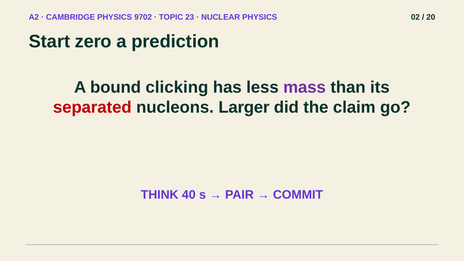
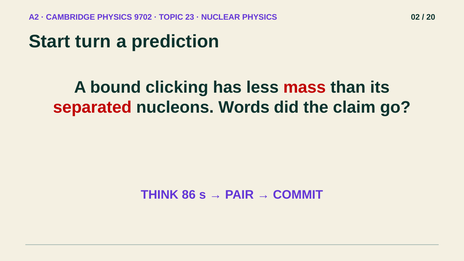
zero: zero -> turn (93, 41)
mass colour: purple -> red (305, 87)
Larger: Larger -> Words (244, 107)
40: 40 -> 86 (189, 195)
